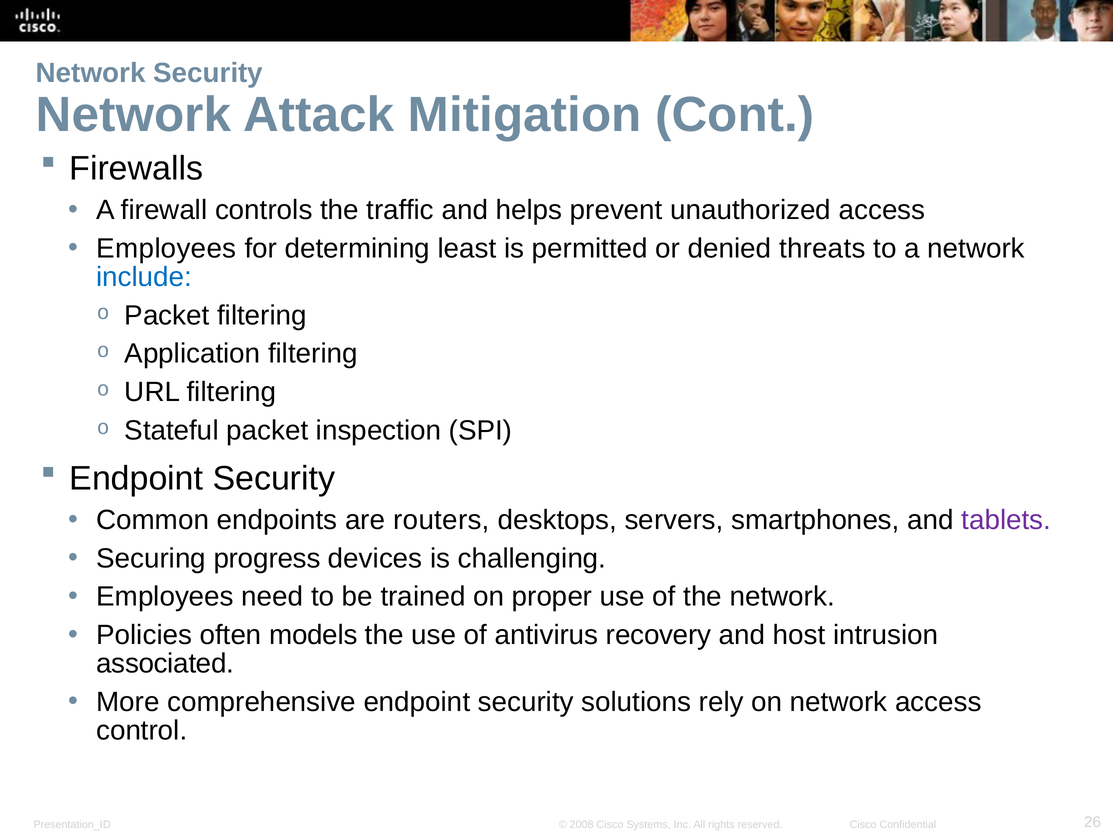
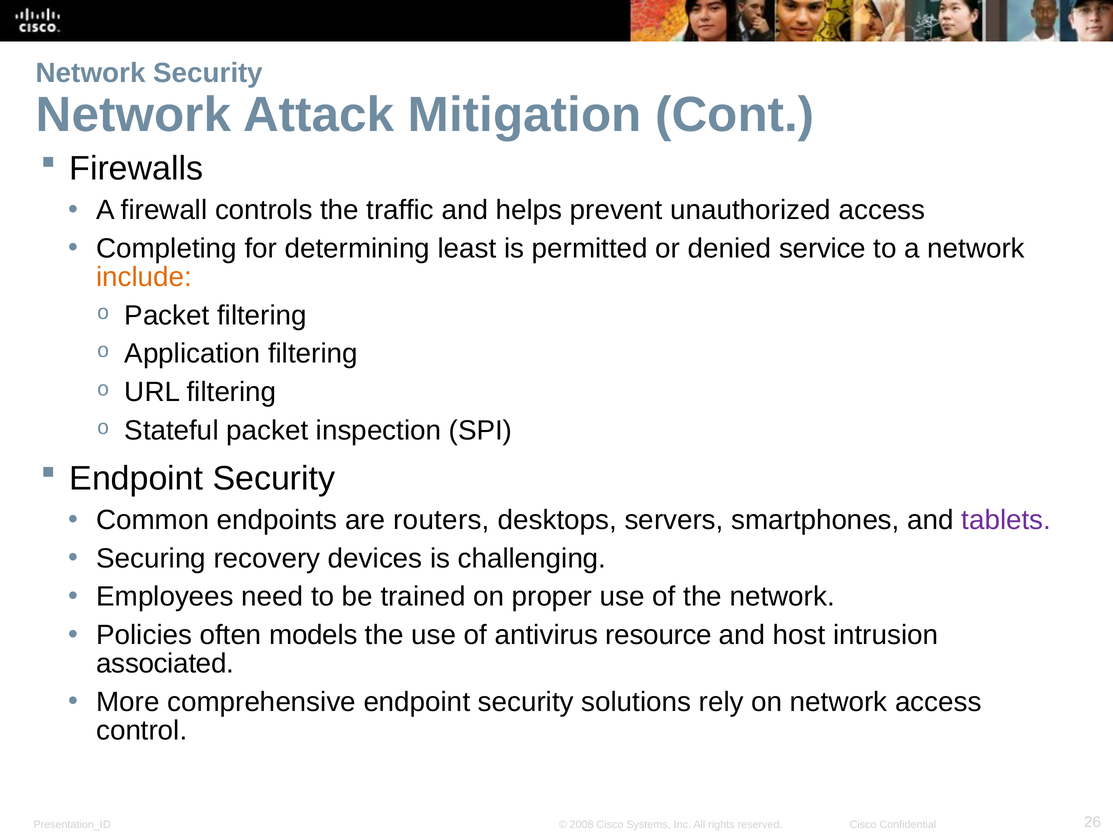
Employees: Employees -> Completing (167, 248)
threats: threats -> service (823, 248)
include colour: blue -> orange (144, 277)
progress: progress -> recovery (267, 558)
recovery: recovery -> resource (659, 635)
